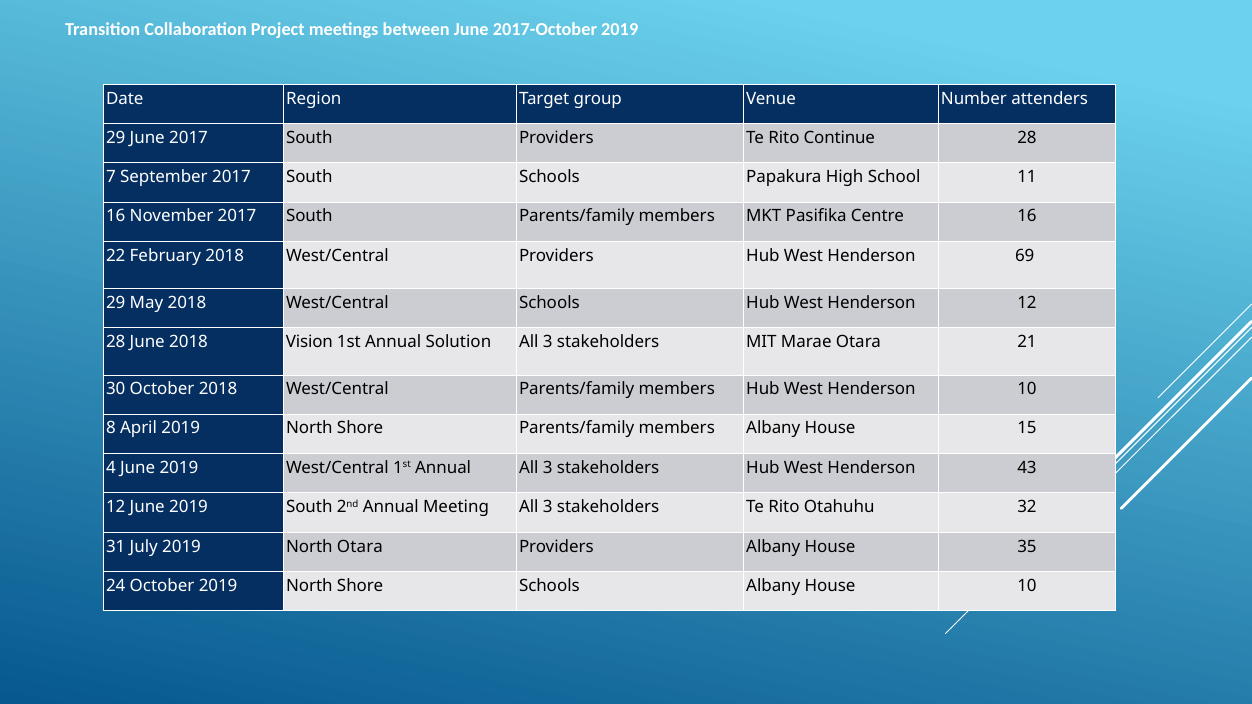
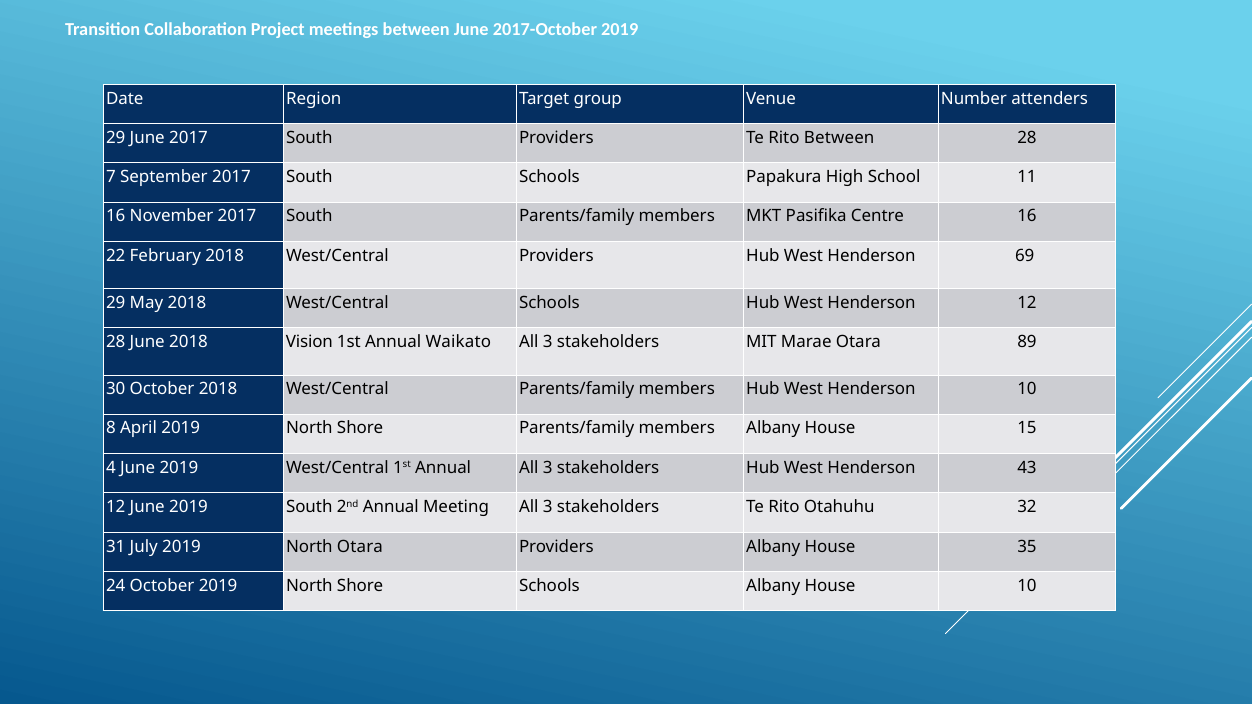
Rito Continue: Continue -> Between (839, 138)
Solution: Solution -> Waikato (458, 342)
21: 21 -> 89 (1027, 342)
